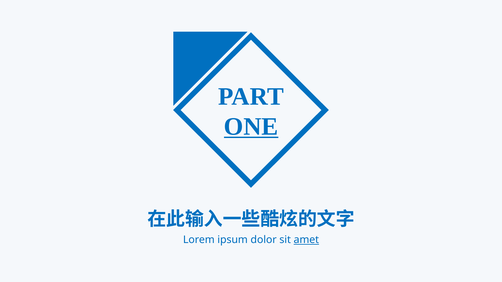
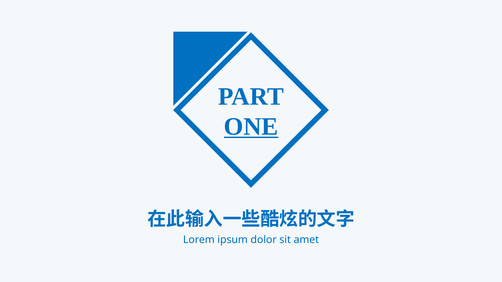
amet underline: present -> none (306, 240)
